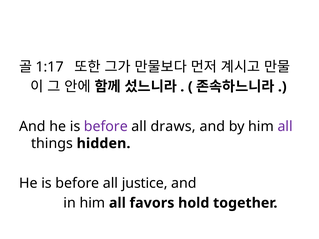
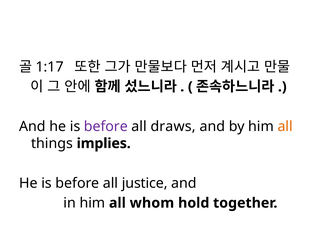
all colour: purple -> orange (285, 127)
hidden: hidden -> implies (104, 144)
favors: favors -> whom (152, 203)
